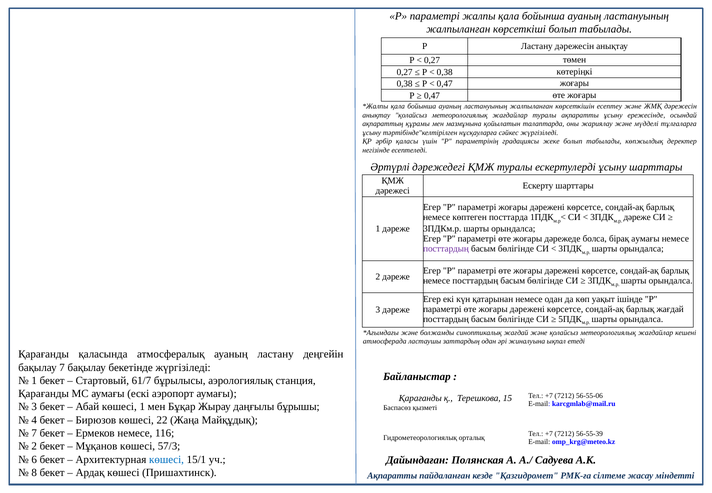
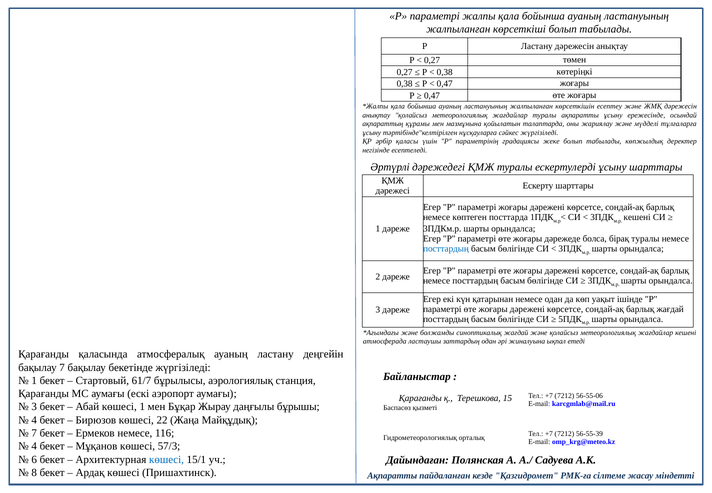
дәреже: дәреже -> кешені (637, 217)
бірақ аумағы: аумағы -> туралы (645, 239)
посттардың colour: purple -> blue (446, 249)
2: 2 -> 4 (34, 446)
